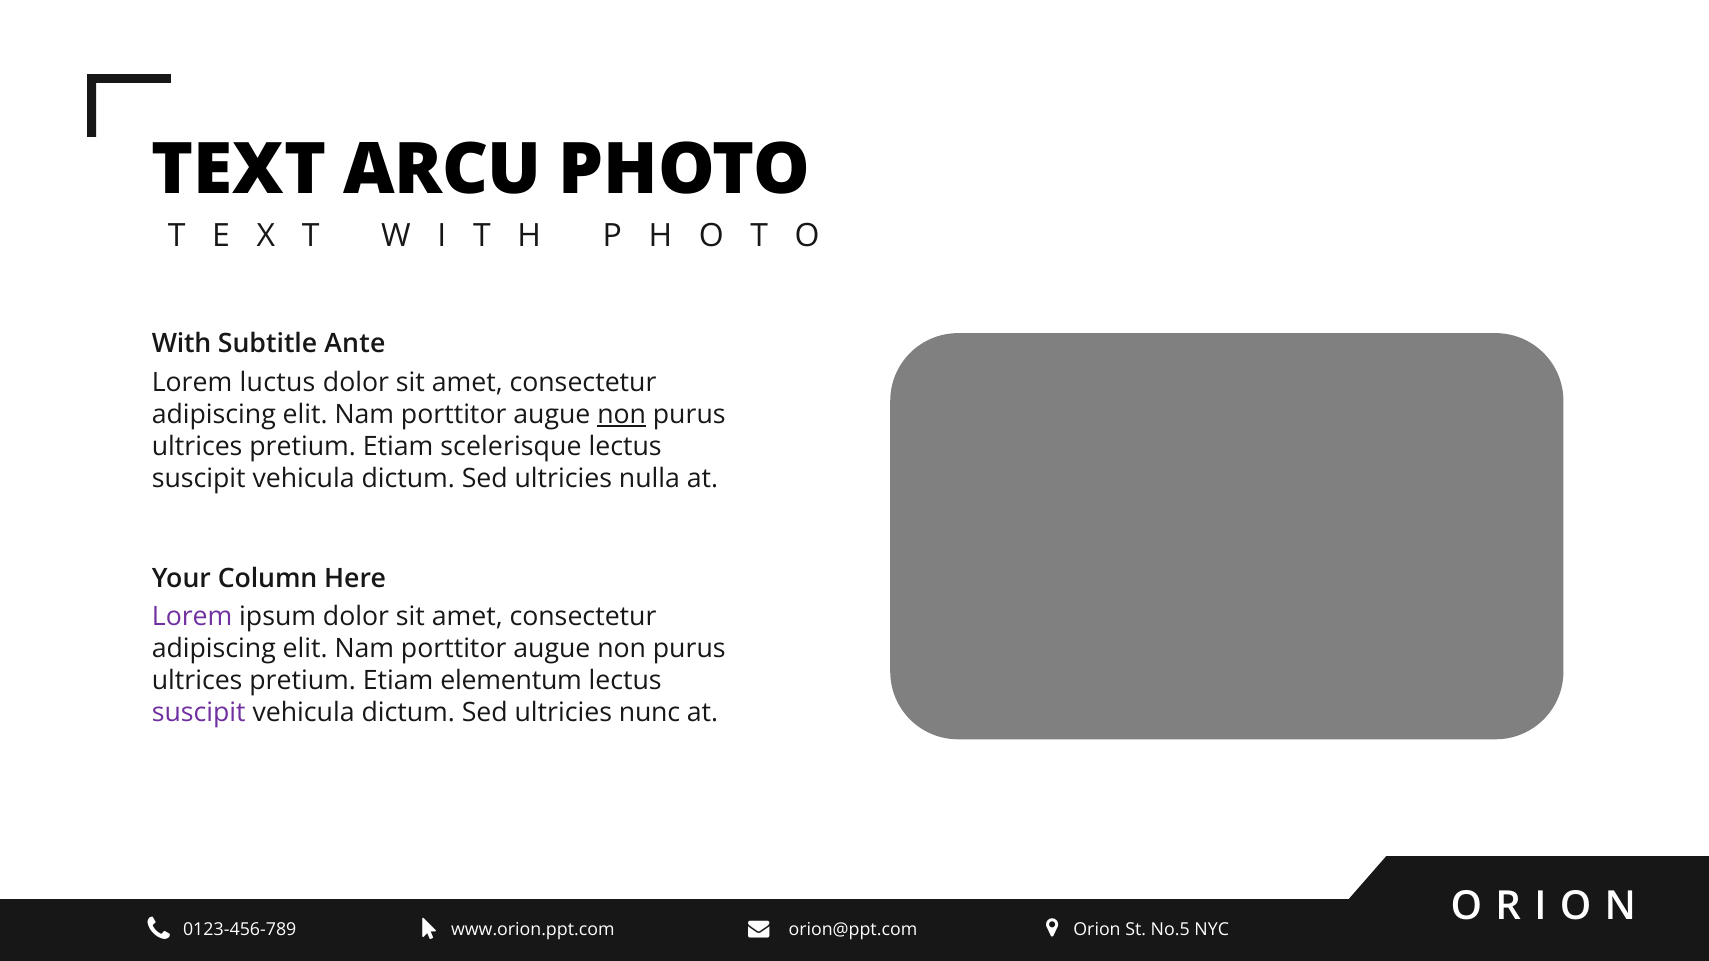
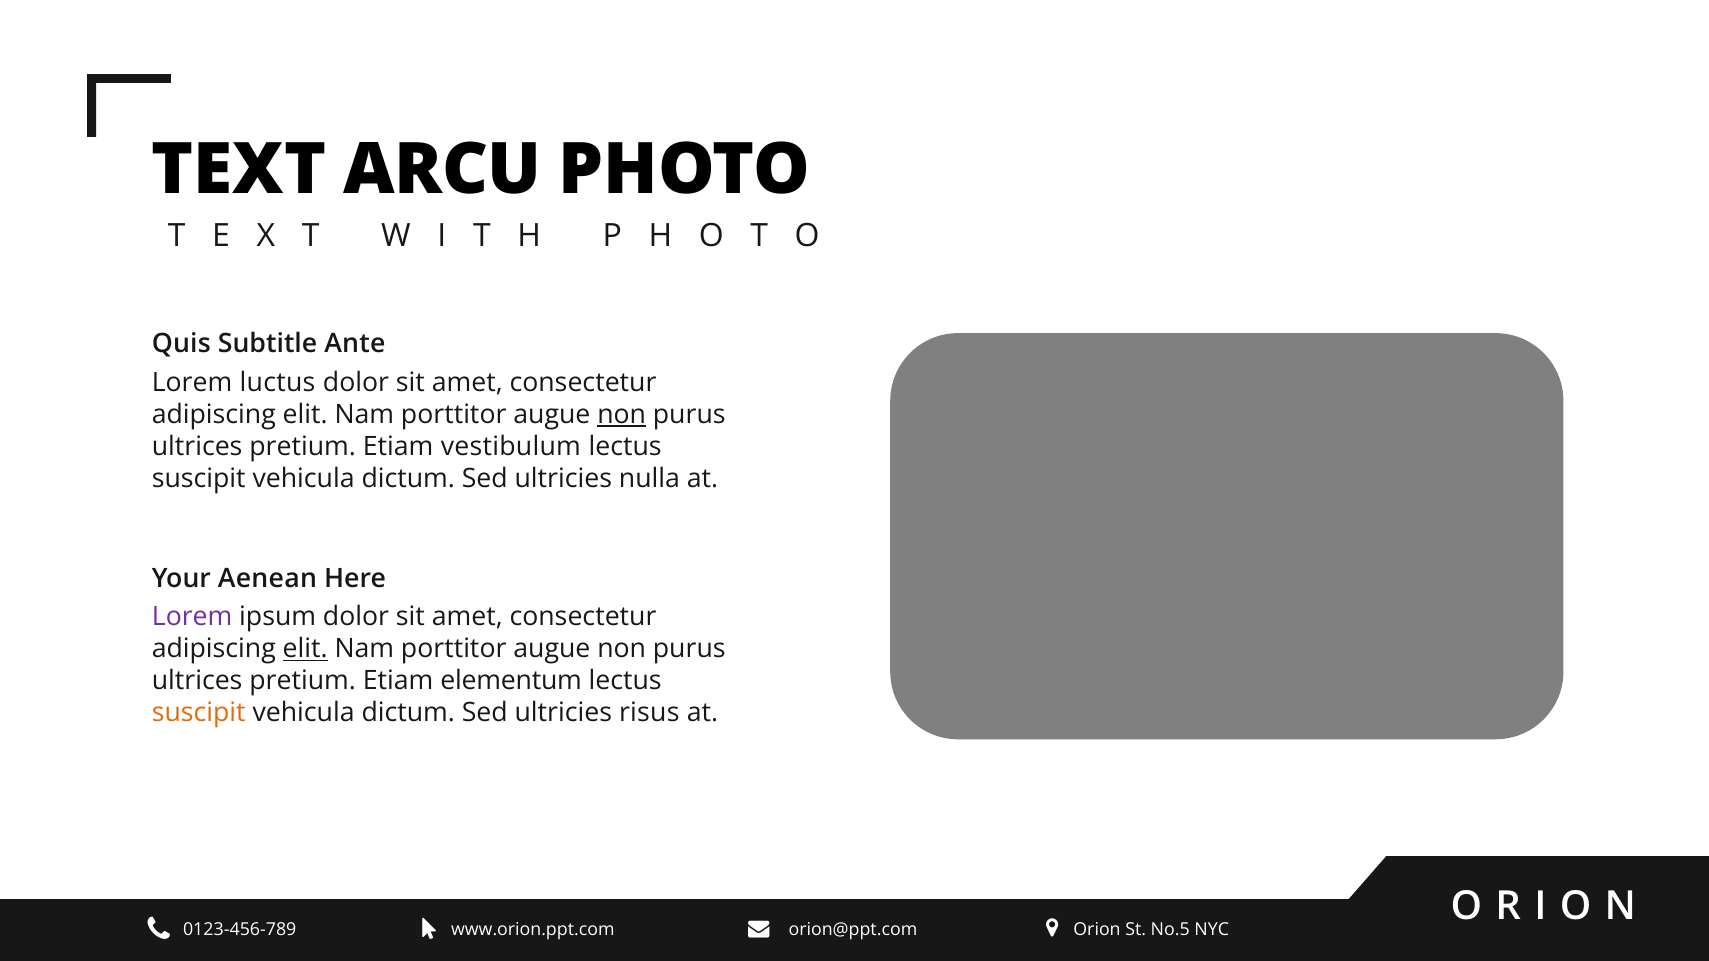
With: With -> Quis (181, 344)
scelerisque: scelerisque -> vestibulum (511, 447)
Column: Column -> Aenean (267, 578)
elit underline: none -> present (305, 649)
suscipit colour: purple -> orange (199, 713)
nunc: nunc -> risus (649, 713)
